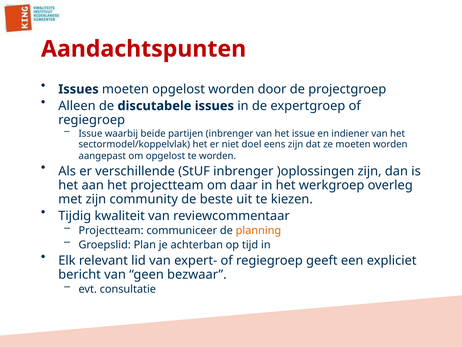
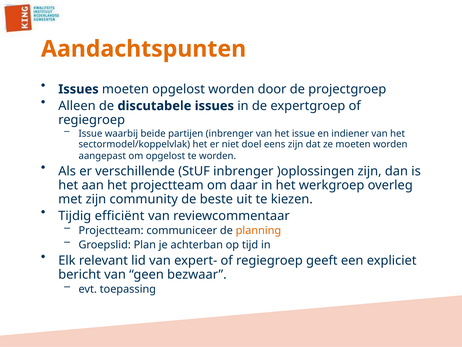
Aandachtspunten colour: red -> orange (144, 49)
kwaliteit: kwaliteit -> efficiënt (120, 215)
consultatie: consultatie -> toepassing (128, 289)
